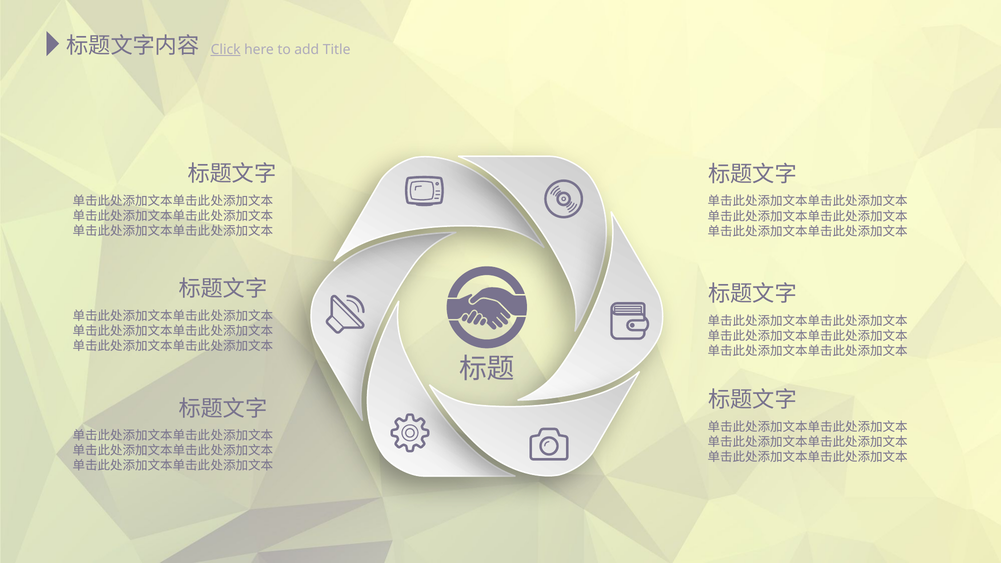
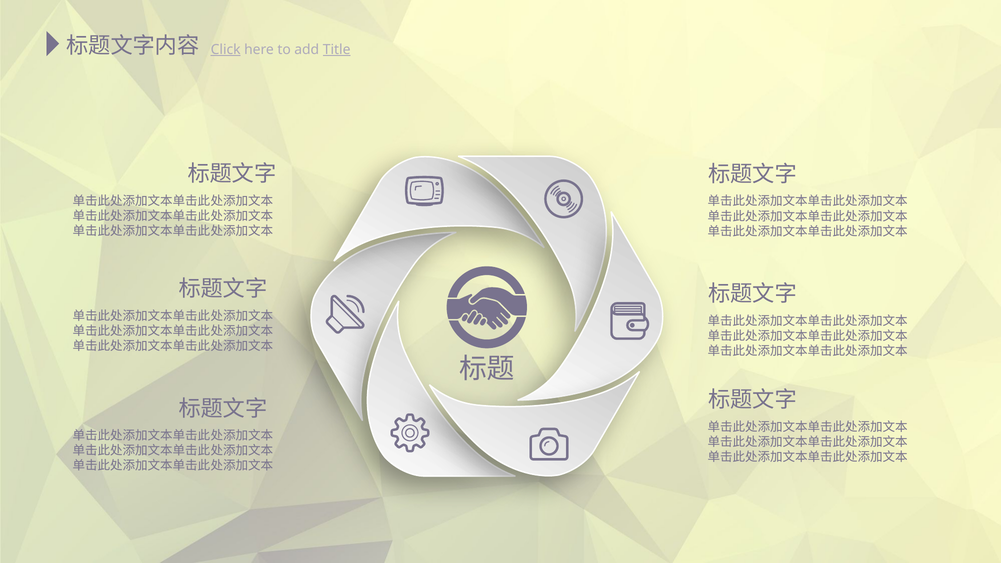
Title underline: none -> present (337, 49)
